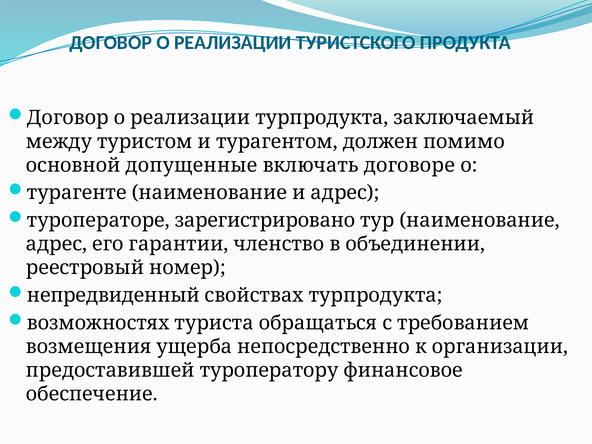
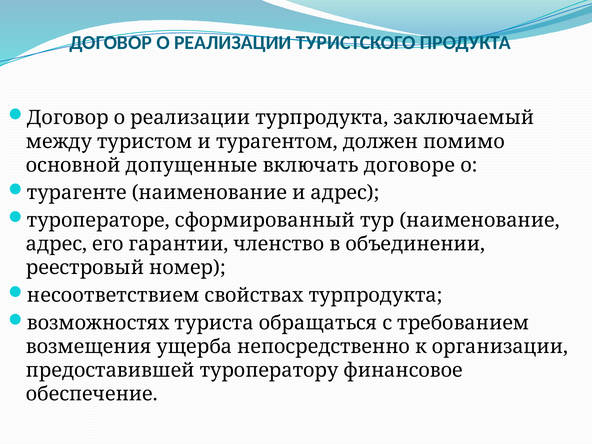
зарегистрировано: зарегистрировано -> сформированный (265, 220)
непредвиденный: непредвиденный -> несоответствием (113, 295)
